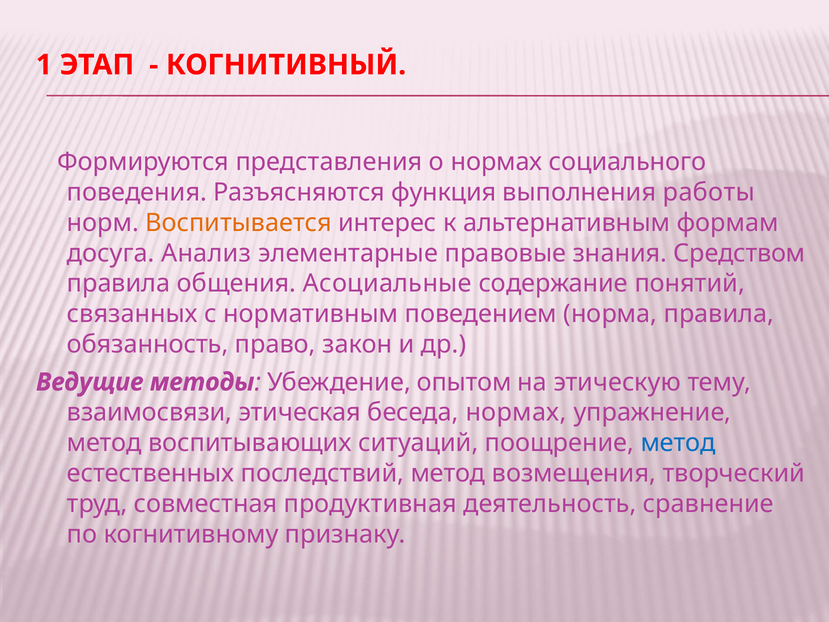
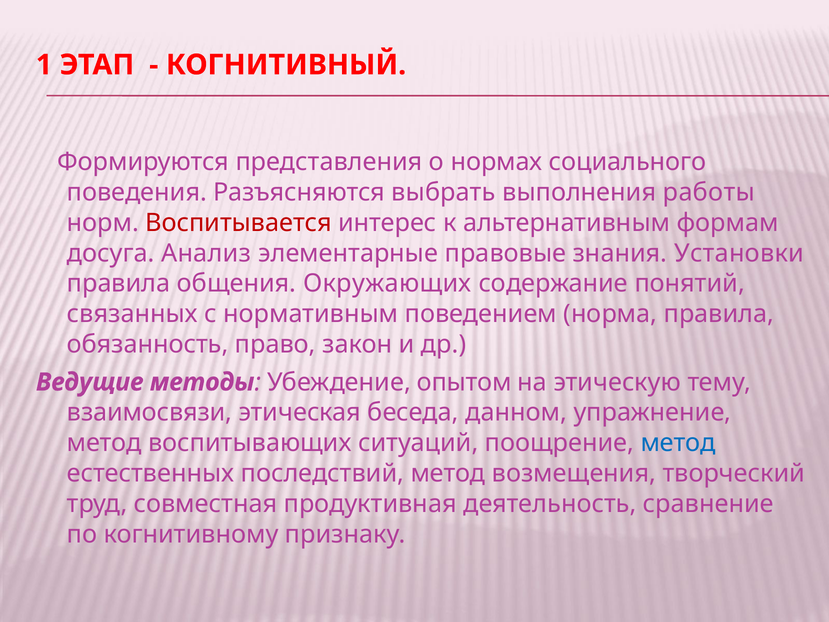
функция: функция -> выбрать (444, 192)
Воспитывается colour: orange -> red (239, 223)
Средством: Средством -> Установки (739, 253)
Асоциальные: Асоциальные -> Окружающих (387, 283)
беседа нормах: нормах -> данном (516, 412)
